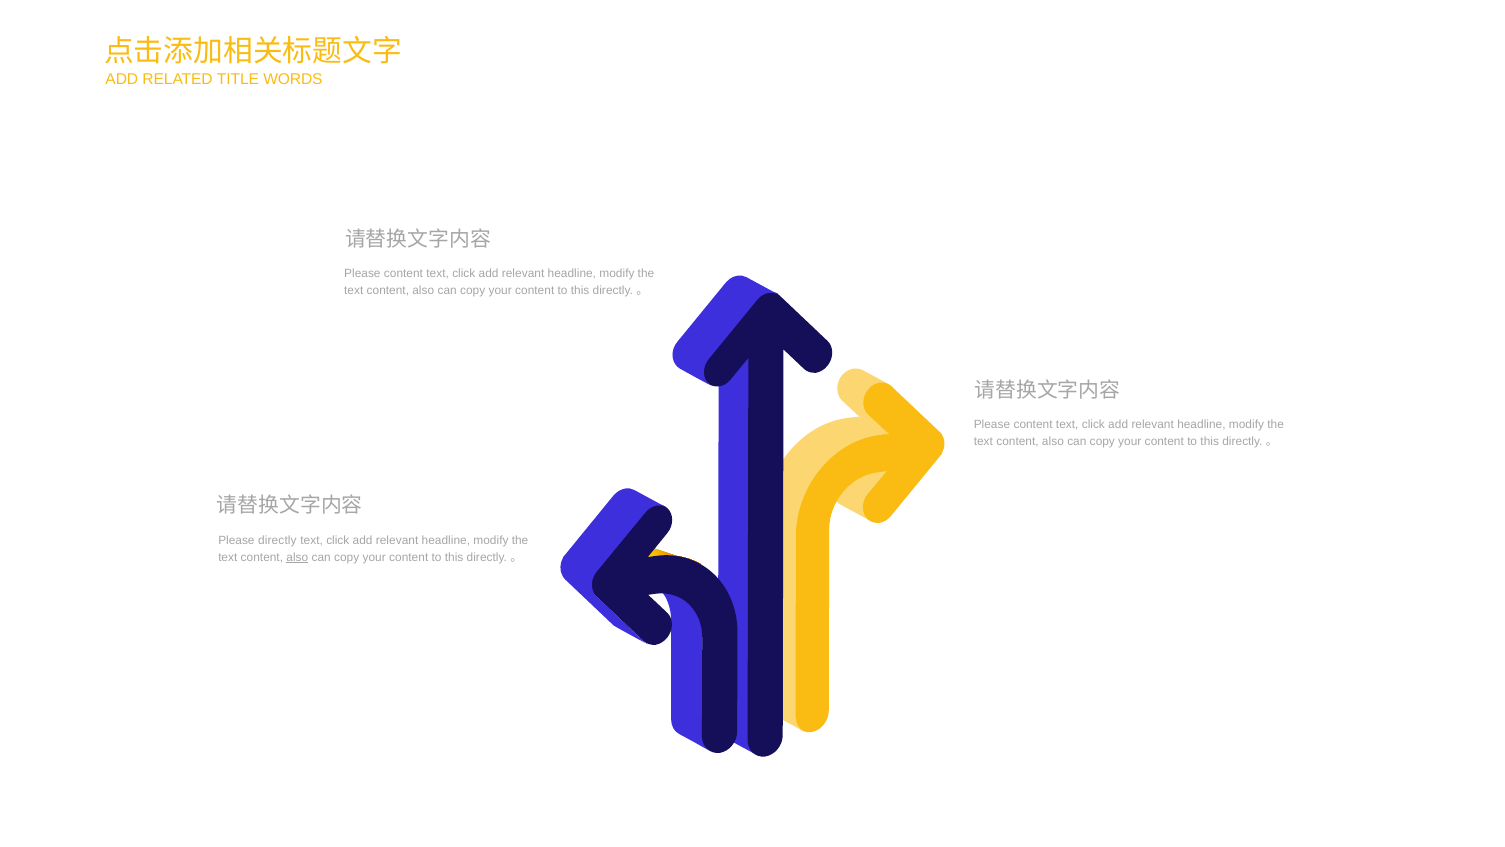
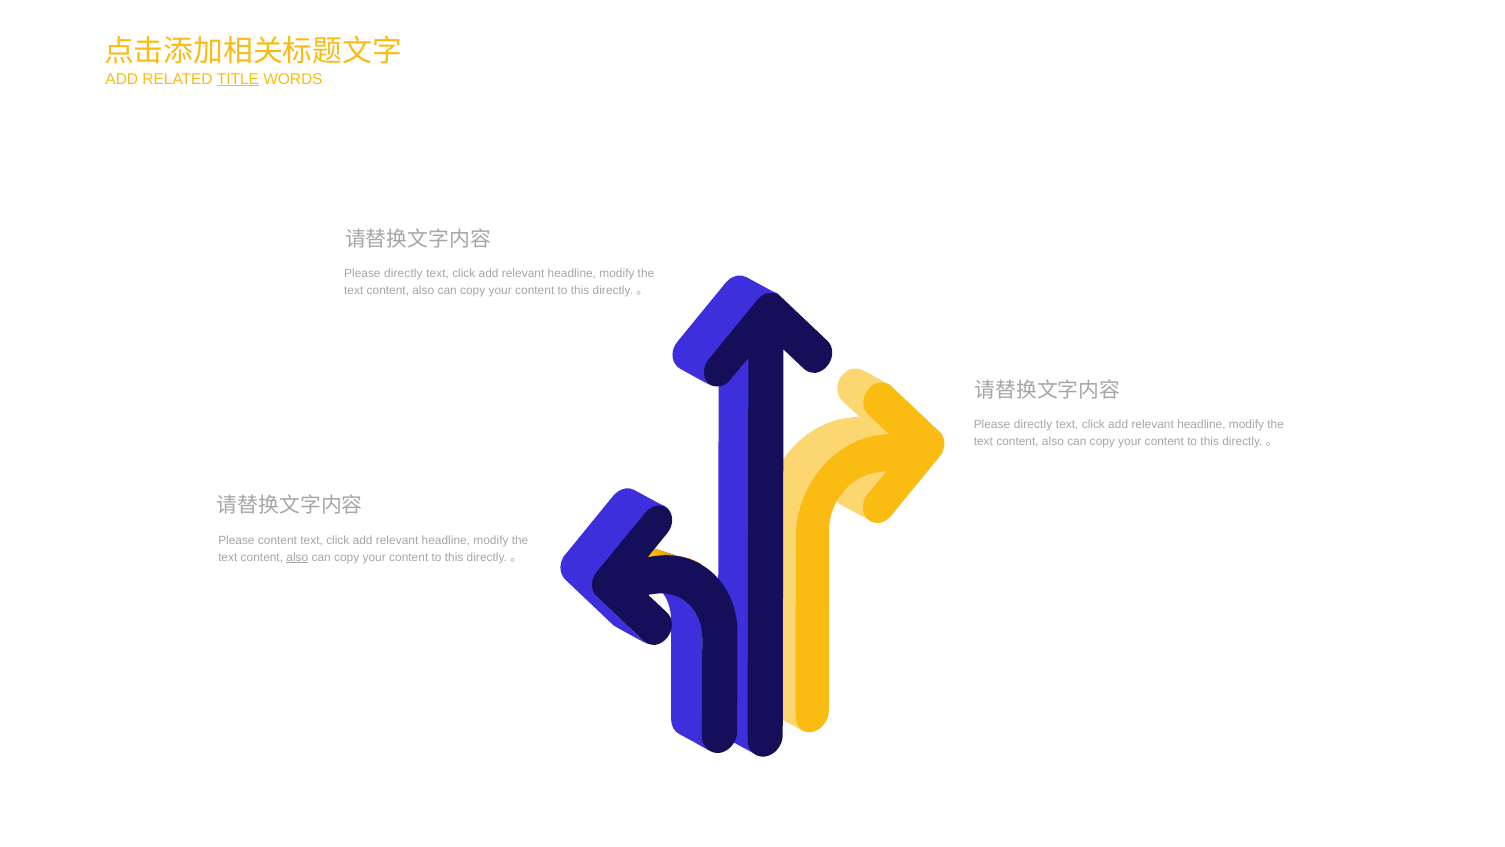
TITLE underline: none -> present (238, 79)
content: content -> directly (403, 274)
content: content -> directly (1033, 424)
Please directly: directly -> content (277, 540)
